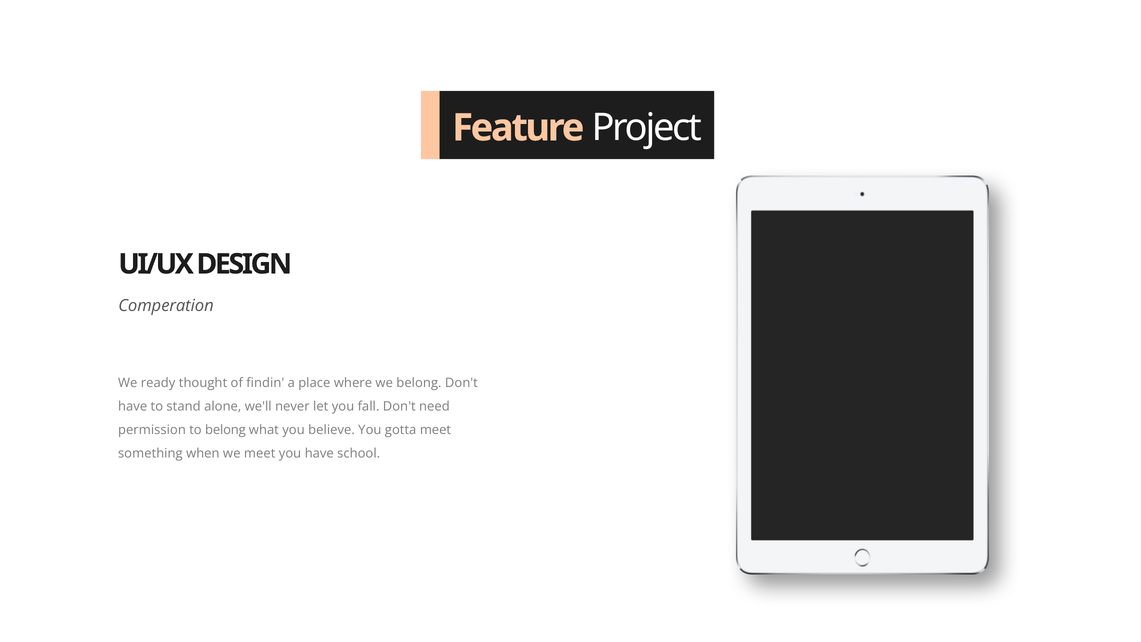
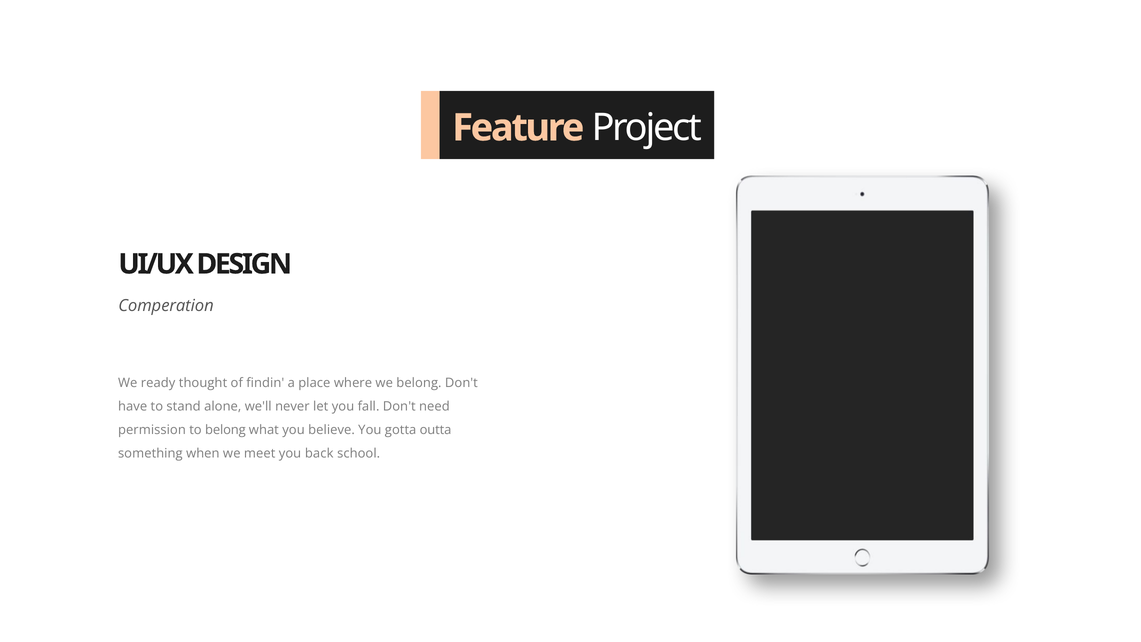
gotta meet: meet -> outta (436, 430)
you have: have -> back (319, 454)
